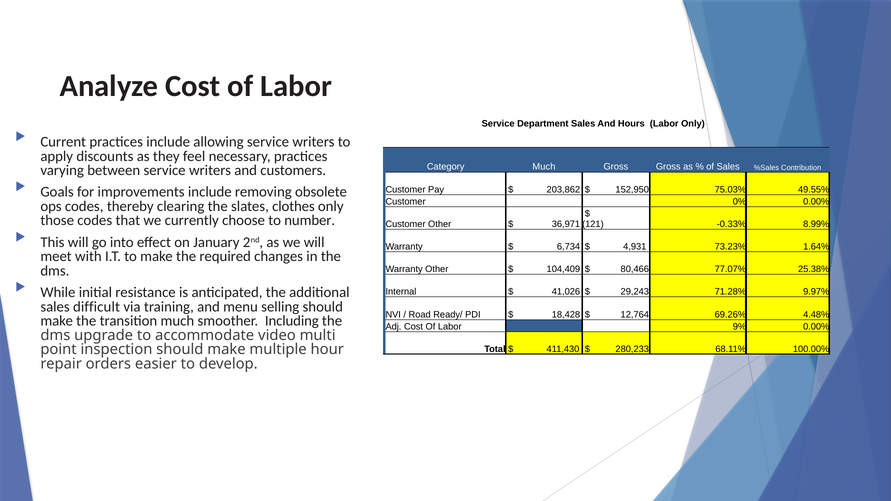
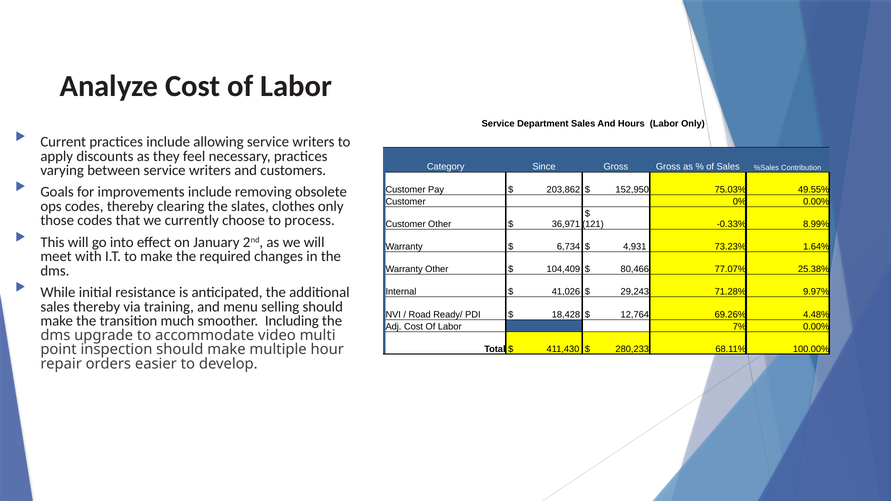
Category Much: Much -> Since (544, 167)
number: number -> process (310, 221)
sales difficult: difficult -> thereby (97, 307)
9%: 9% -> 7% (739, 327)
